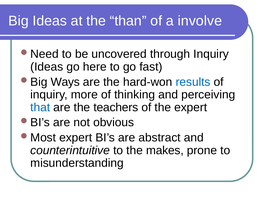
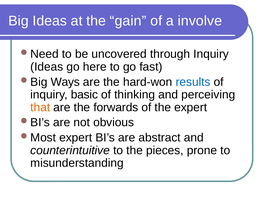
than: than -> gain (128, 21)
more: more -> basic (84, 95)
that colour: blue -> orange (40, 108)
teachers: teachers -> forwards (116, 108)
makes: makes -> pieces (165, 151)
